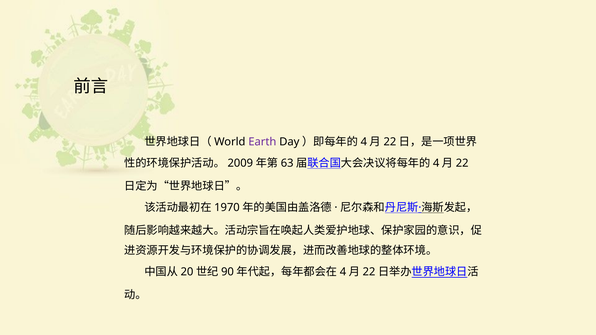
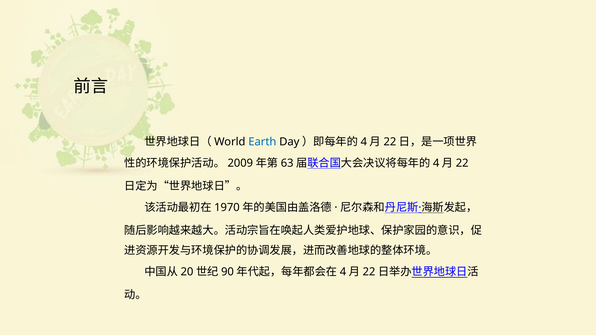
Earth colour: purple -> blue (262, 142)
